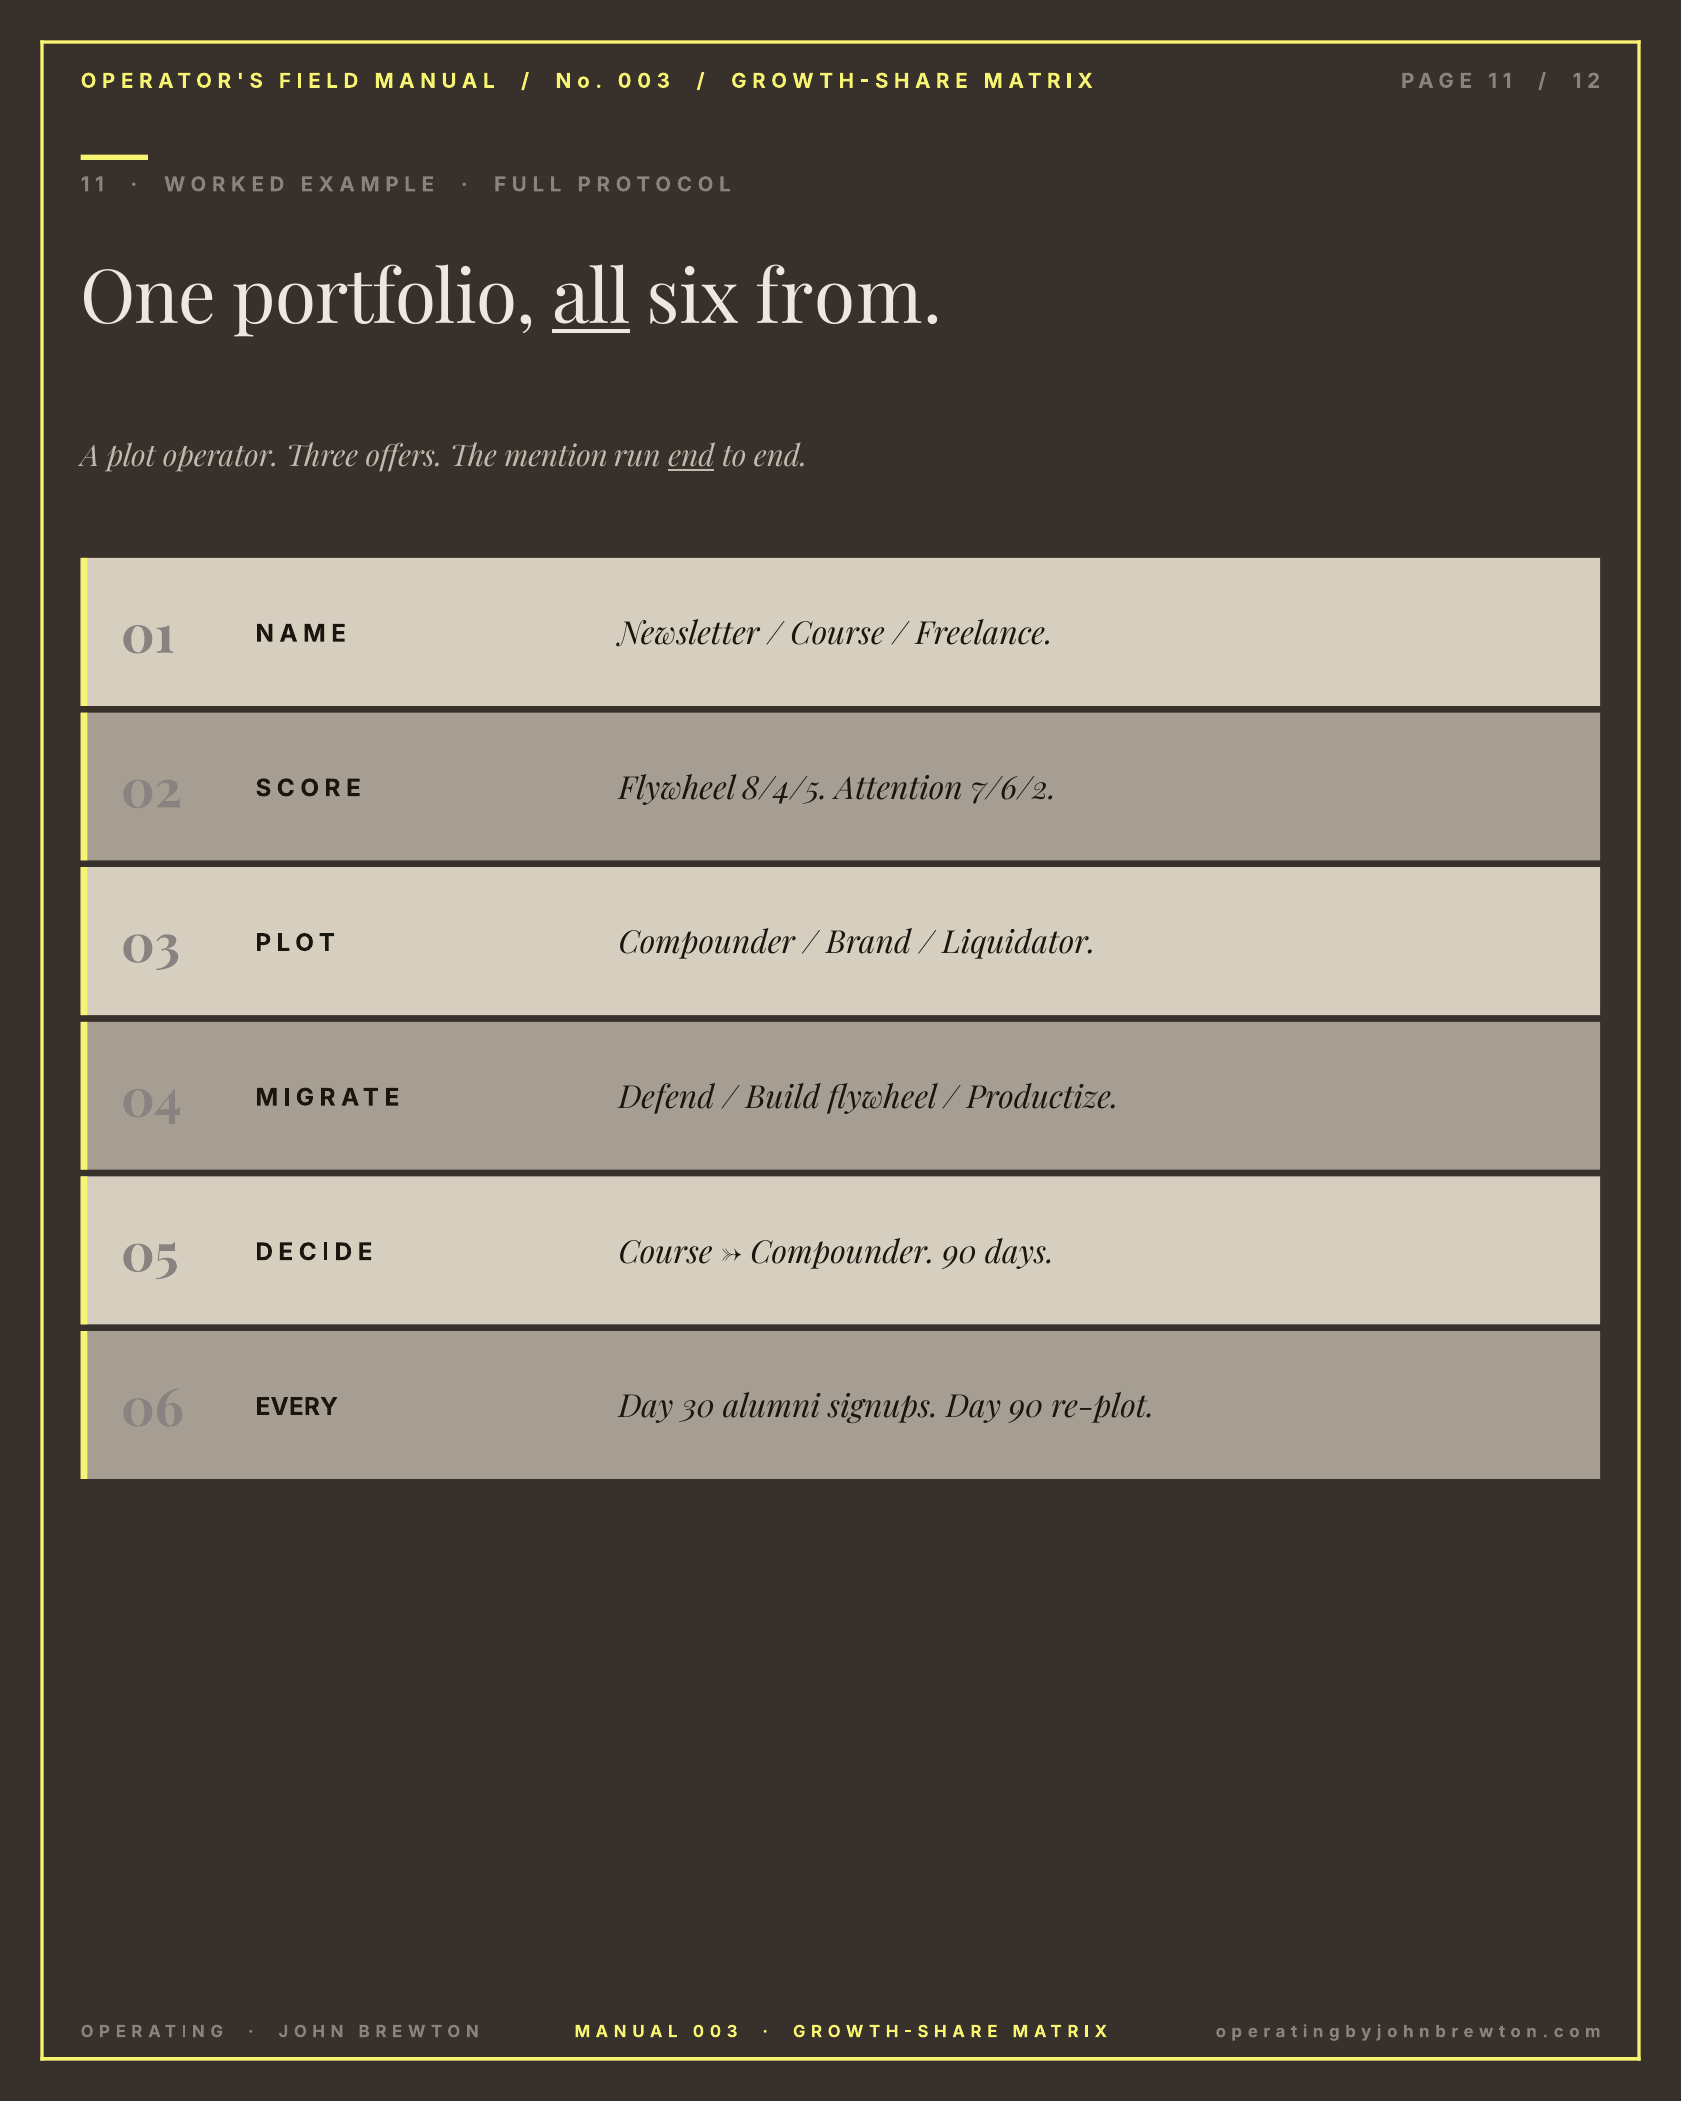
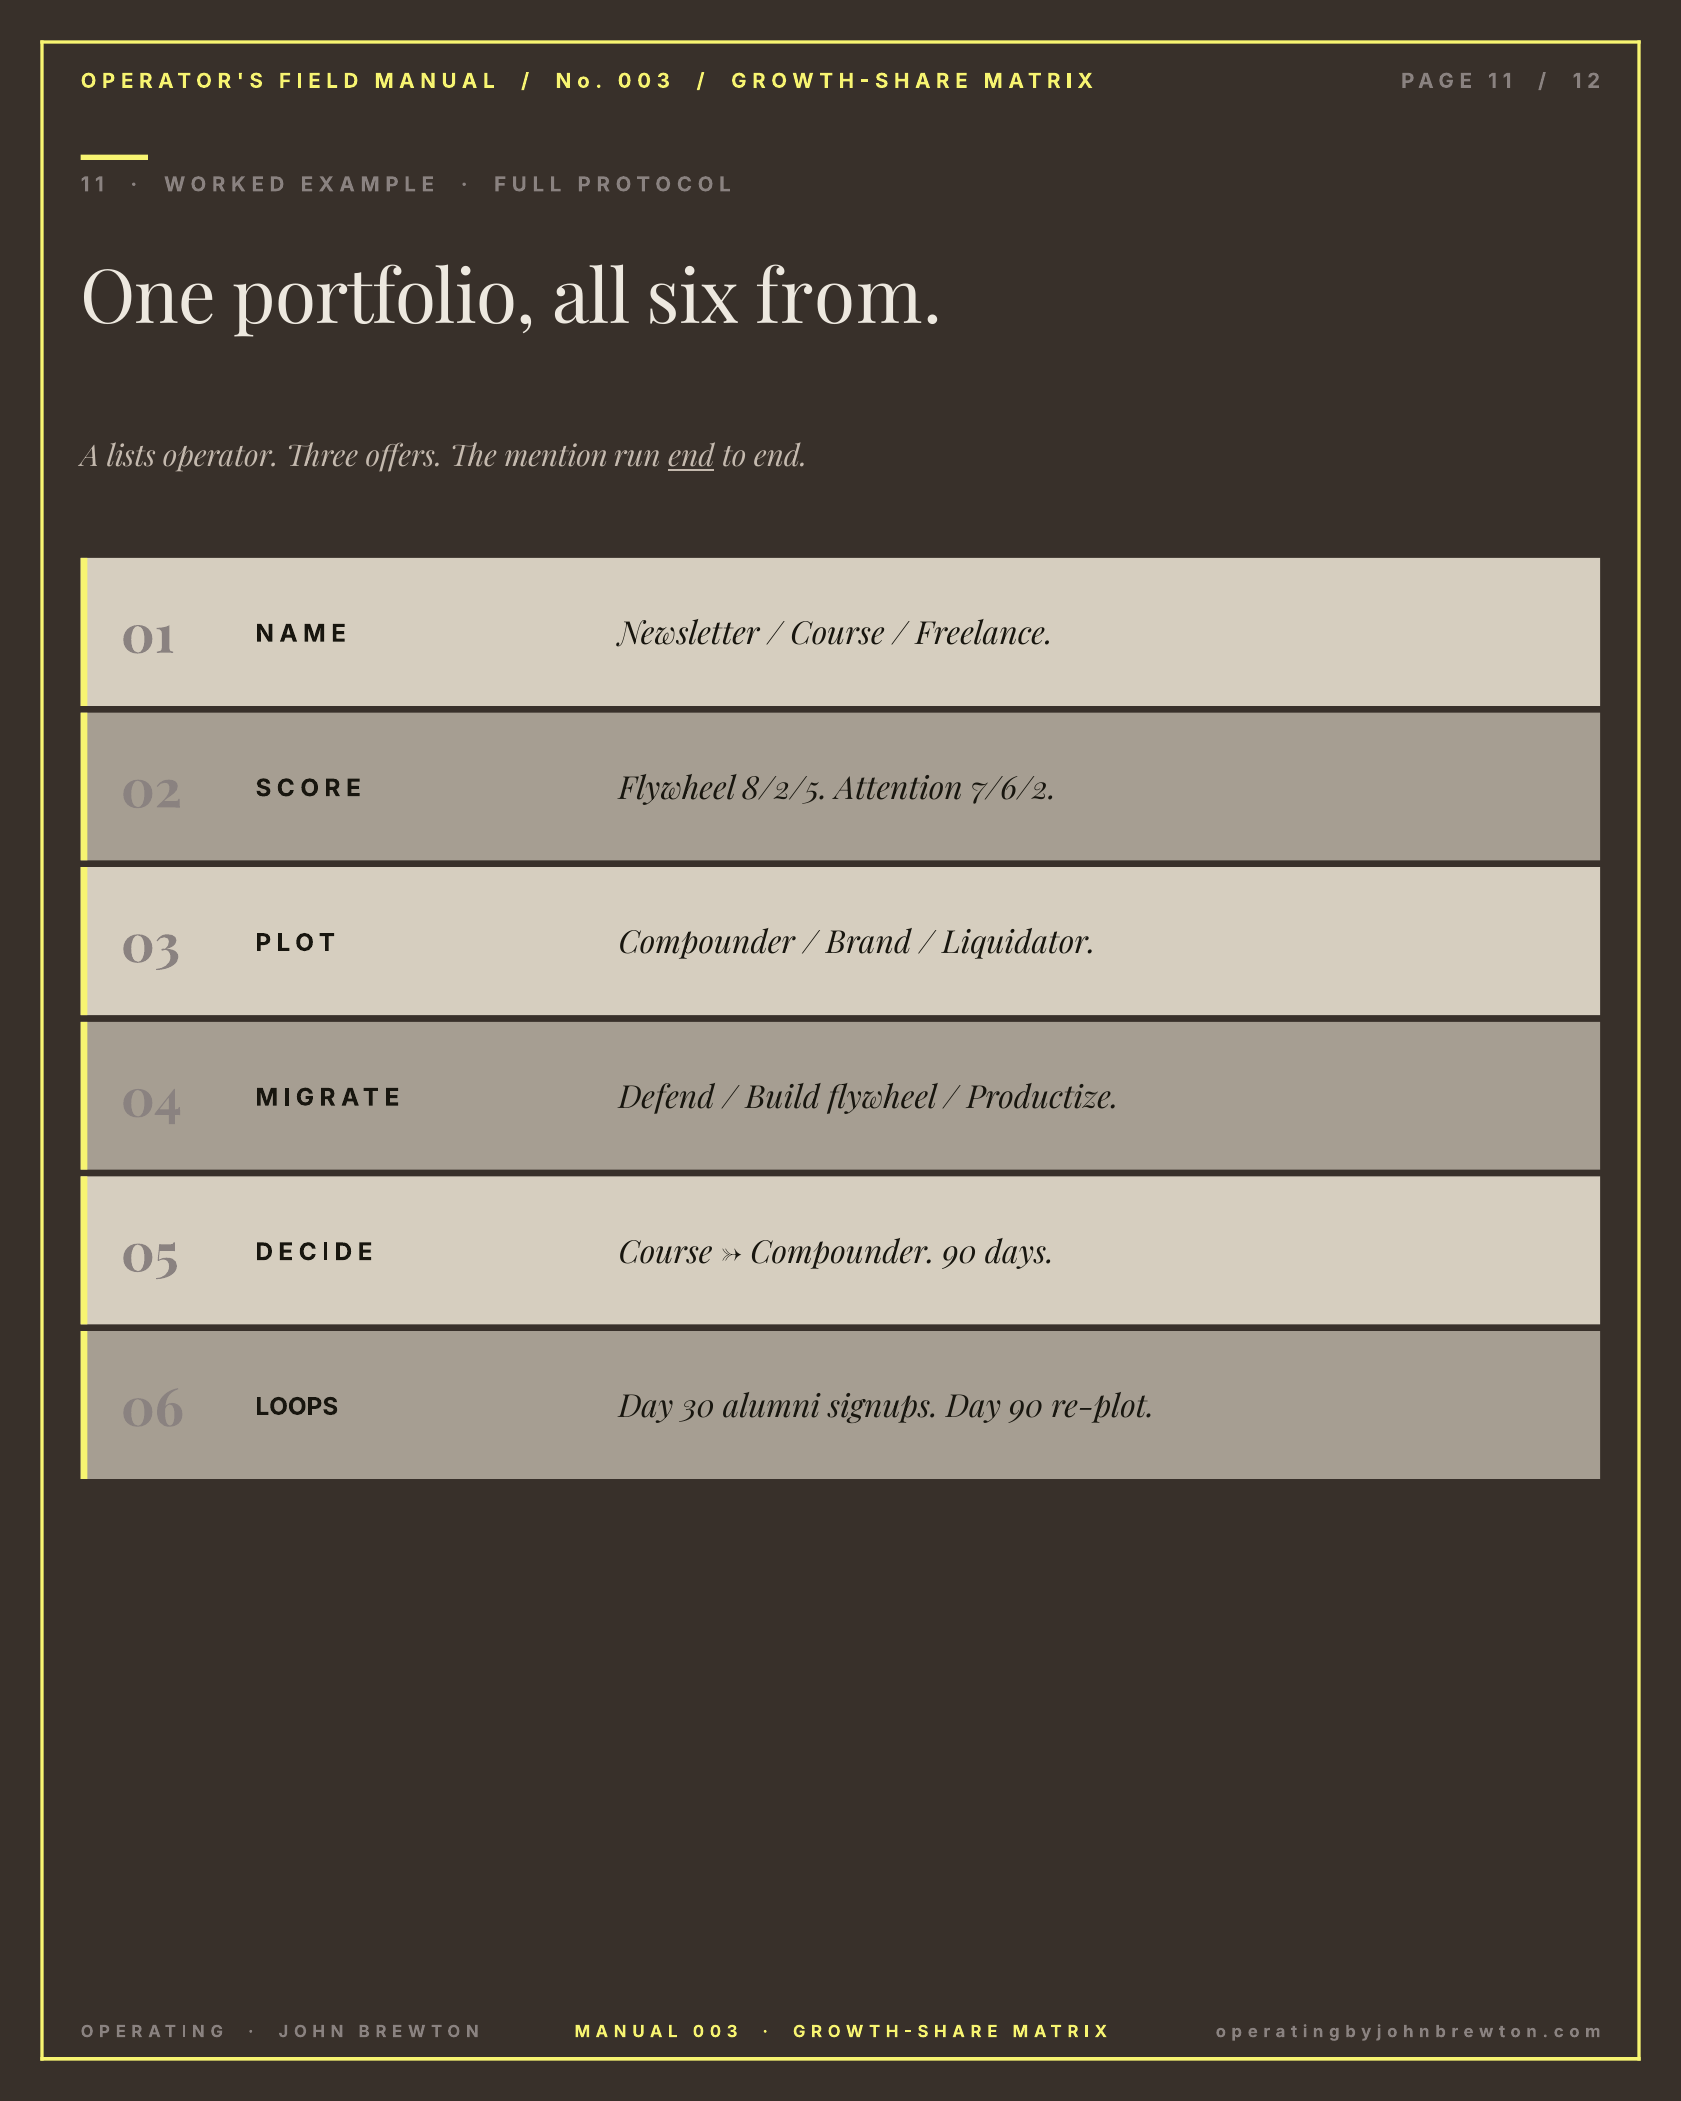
all underline: present -> none (592, 299)
A plot: plot -> lists (131, 457)
8/4/5: 8/4/5 -> 8/2/5 (785, 789)
EVERY: EVERY -> LOOPS (297, 1407)
